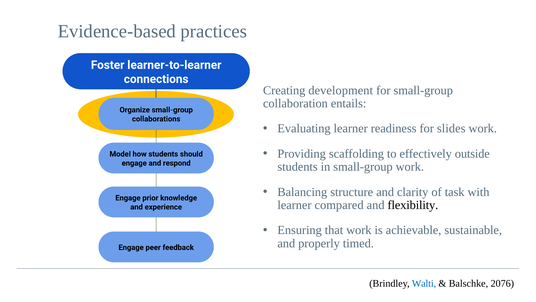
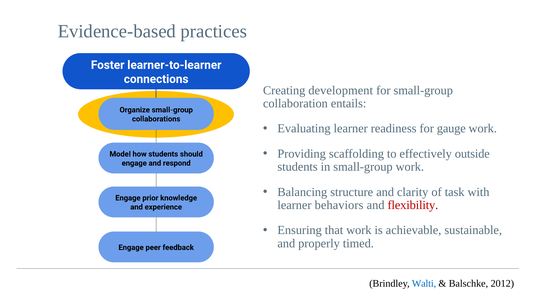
slides: slides -> gauge (451, 128)
compared: compared -> behaviors (339, 205)
flexibility colour: black -> red (413, 205)
2076: 2076 -> 2012 (502, 283)
